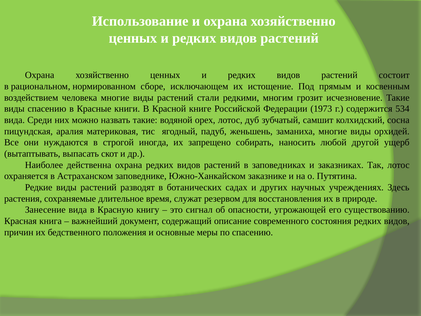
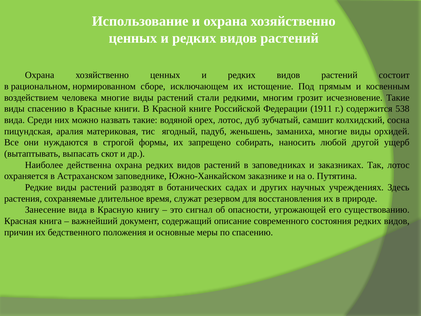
1973: 1973 -> 1911 (321, 109)
534: 534 -> 538 (402, 109)
иногда: иногда -> формы (154, 142)
